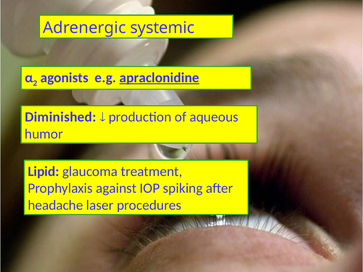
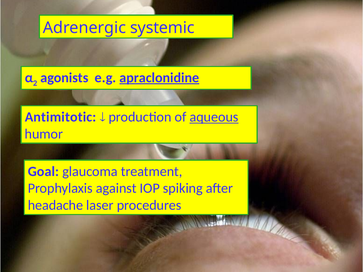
Diminished: Diminished -> Antimitotic (61, 117)
aqueous underline: none -> present (214, 117)
Lipid: Lipid -> Goal (43, 172)
